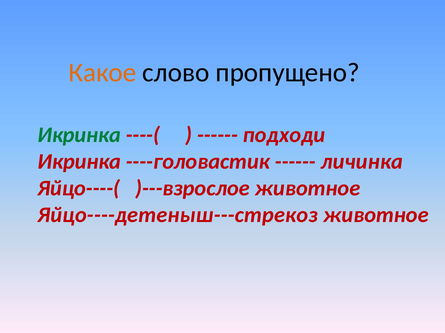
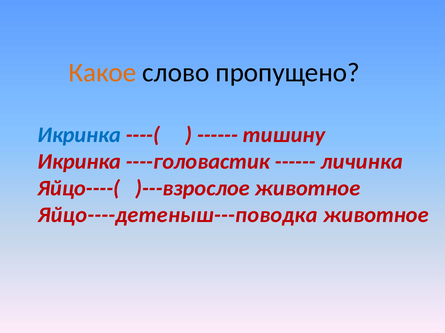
Икринка colour: green -> blue (79, 135)
подходи: подходи -> тишину (284, 135)
Яйцо----детеныш---стрекоз: Яйцо----детеныш---стрекоз -> Яйцо----детеныш---поводка (178, 215)
